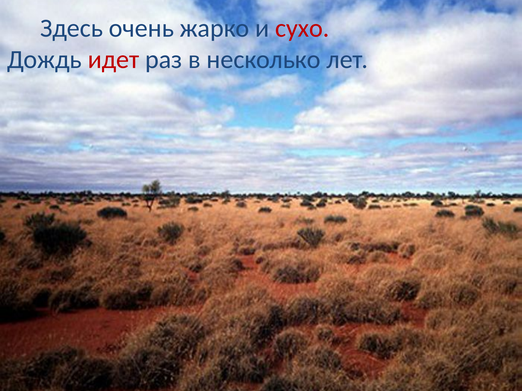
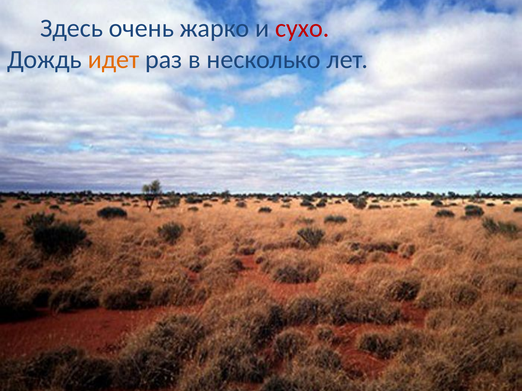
идет colour: red -> orange (114, 60)
